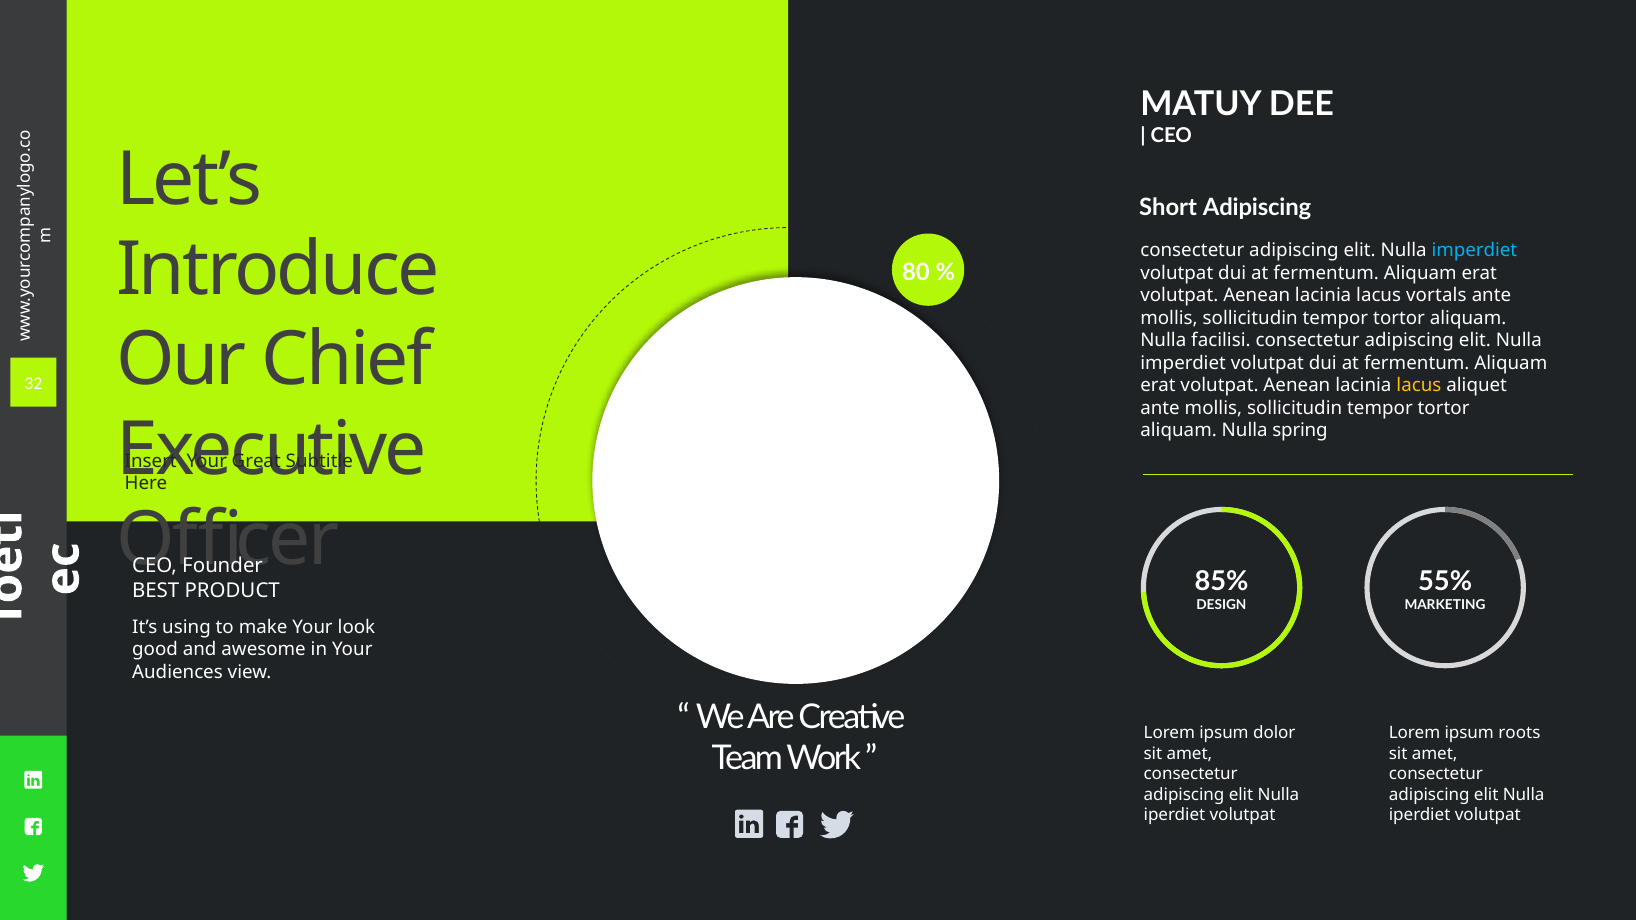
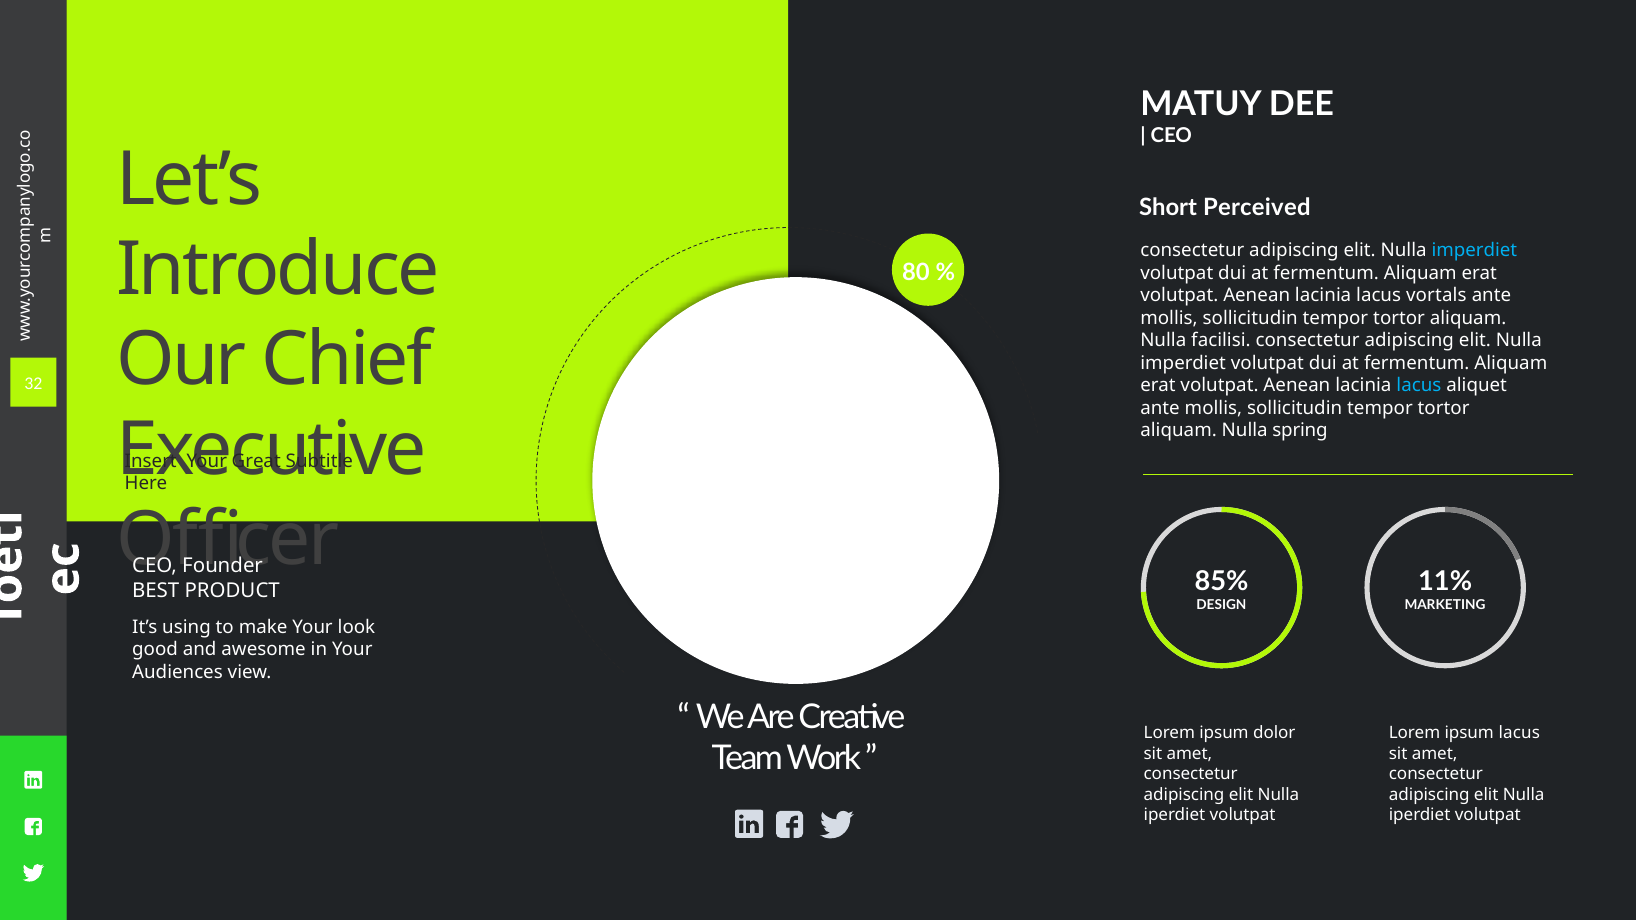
Short Adipiscing: Adipiscing -> Perceived (1257, 207)
lacus colour: yellow -> light blue (1419, 385)
55%: 55% -> 11% (1445, 581)
ipsum roots: roots -> lacus (1519, 734)
